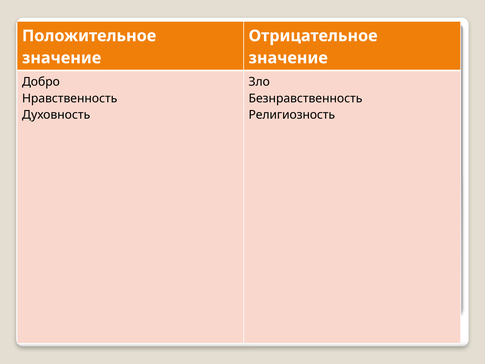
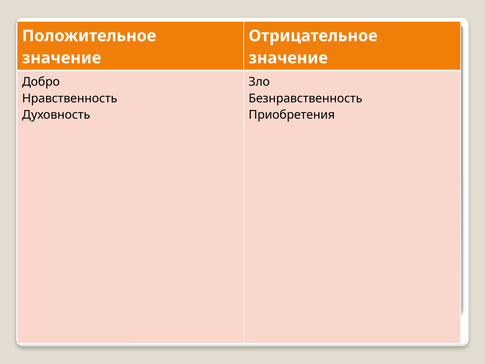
Религиозность: Религиозность -> Приобретения (292, 115)
